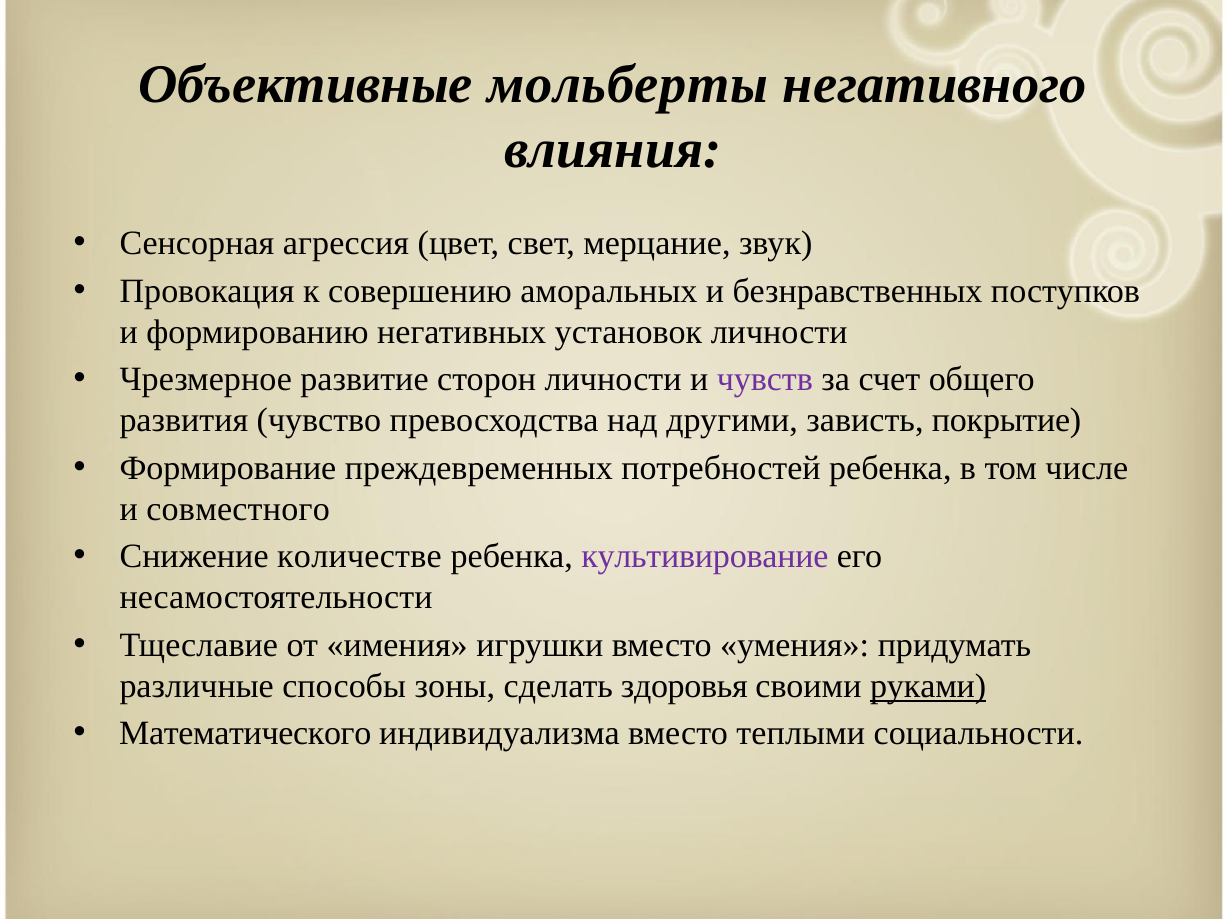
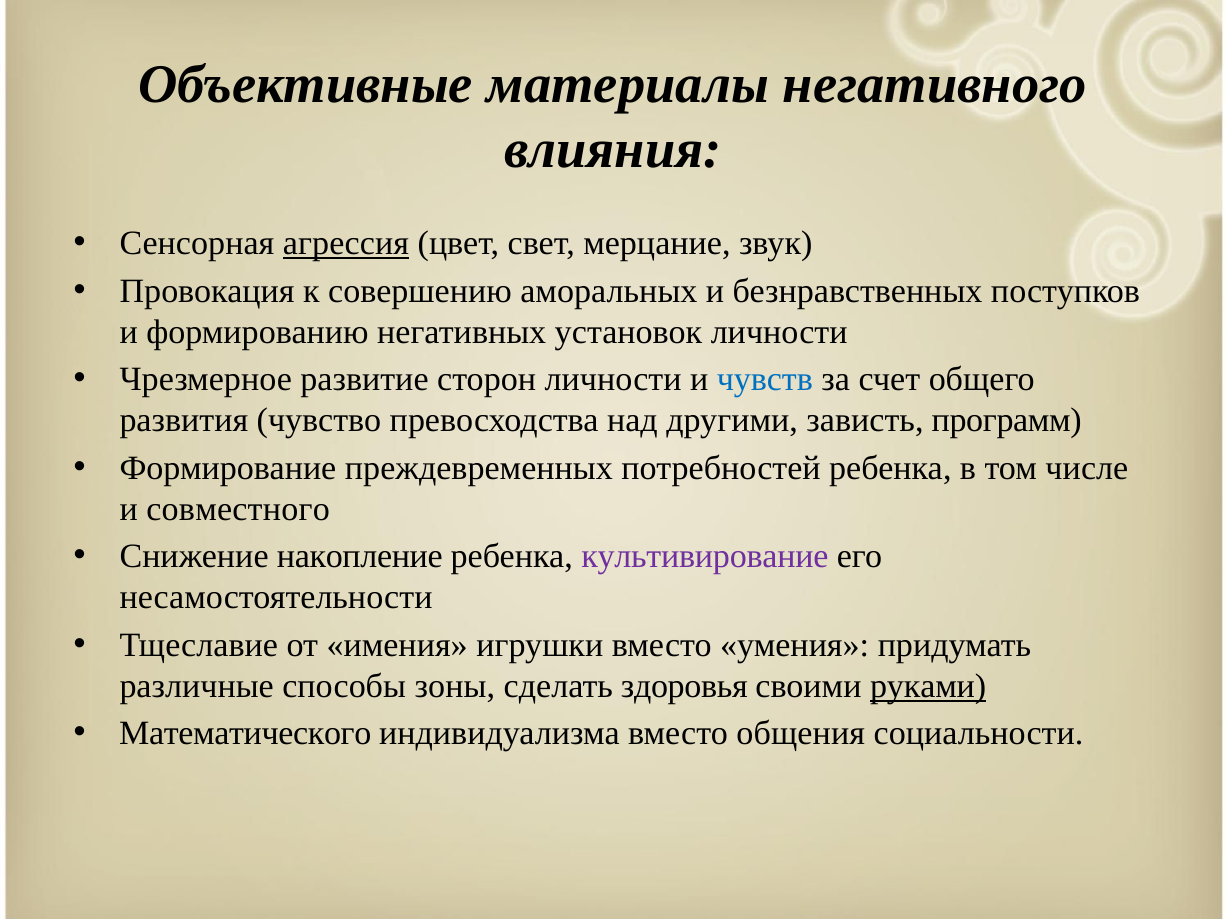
мольберты: мольберты -> материалы (628, 85)
агрессия underline: none -> present (346, 244)
чувств colour: purple -> blue (765, 380)
покрытие: покрытие -> программ (1007, 421)
количестве: количестве -> накопление (360, 557)
теплыми: теплыми -> общения (801, 734)
